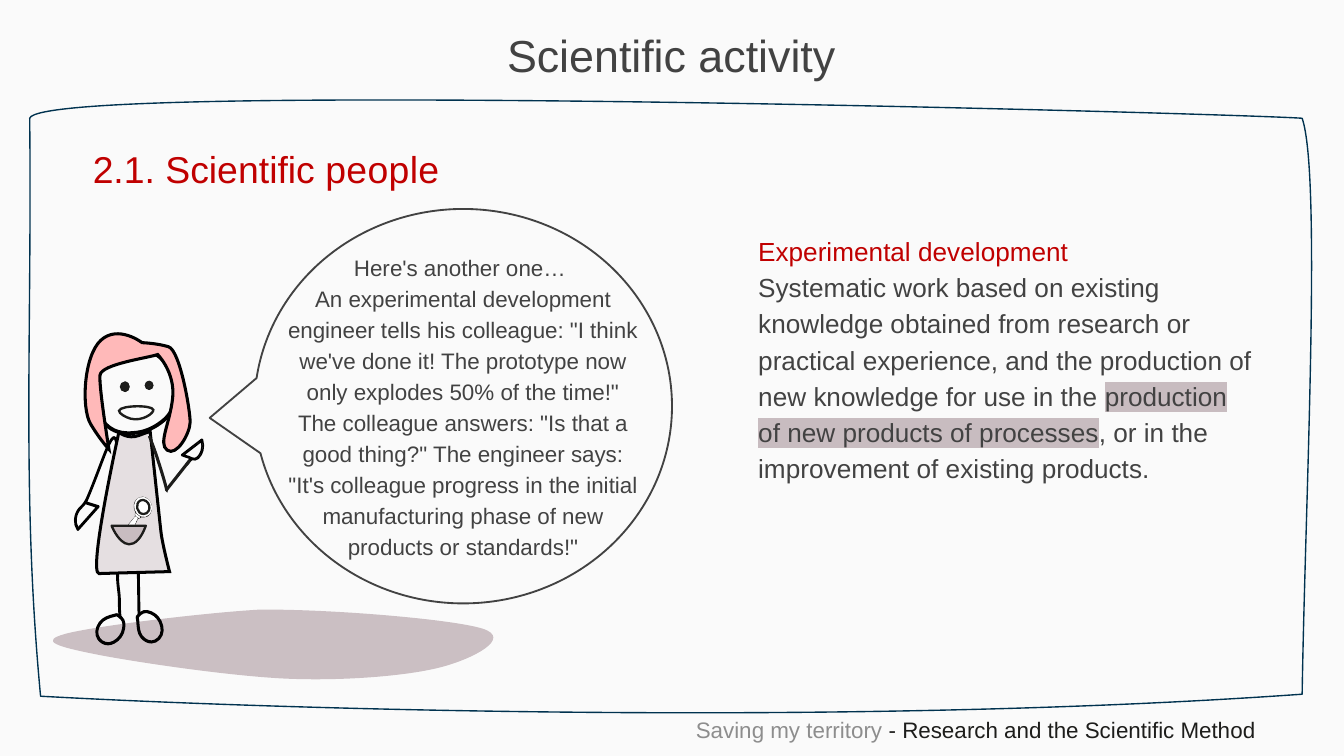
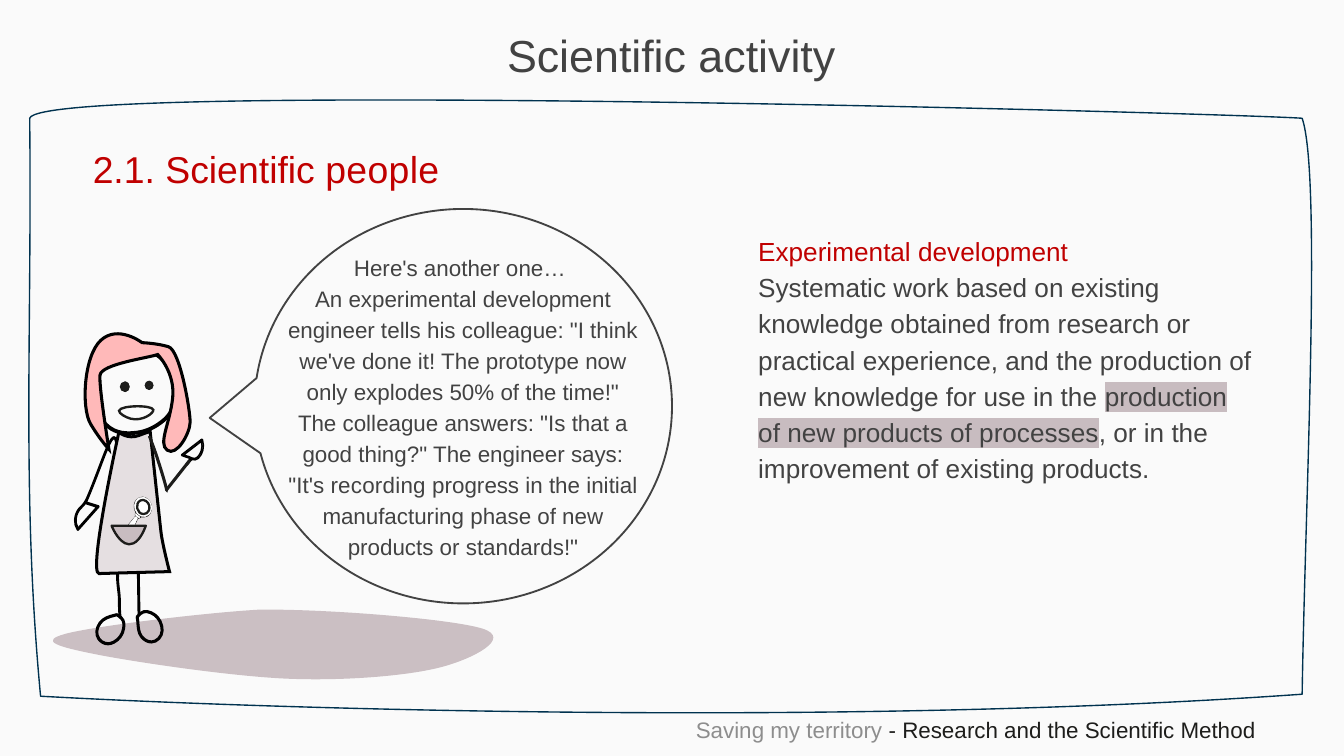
It's colleague: colleague -> recording (378, 486)
